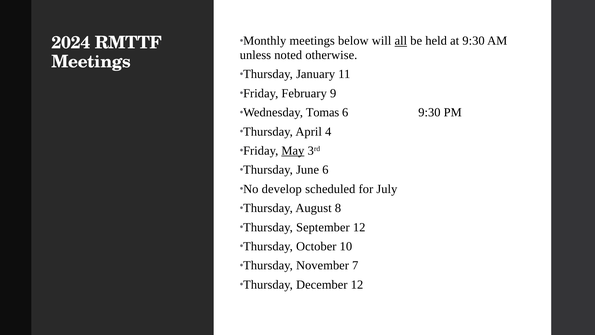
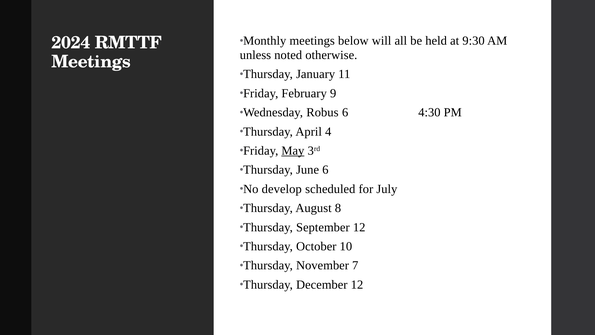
all underline: present -> none (401, 41)
Tomas: Tomas -> Robus (322, 112)
6 9:30: 9:30 -> 4:30 (429, 112)
